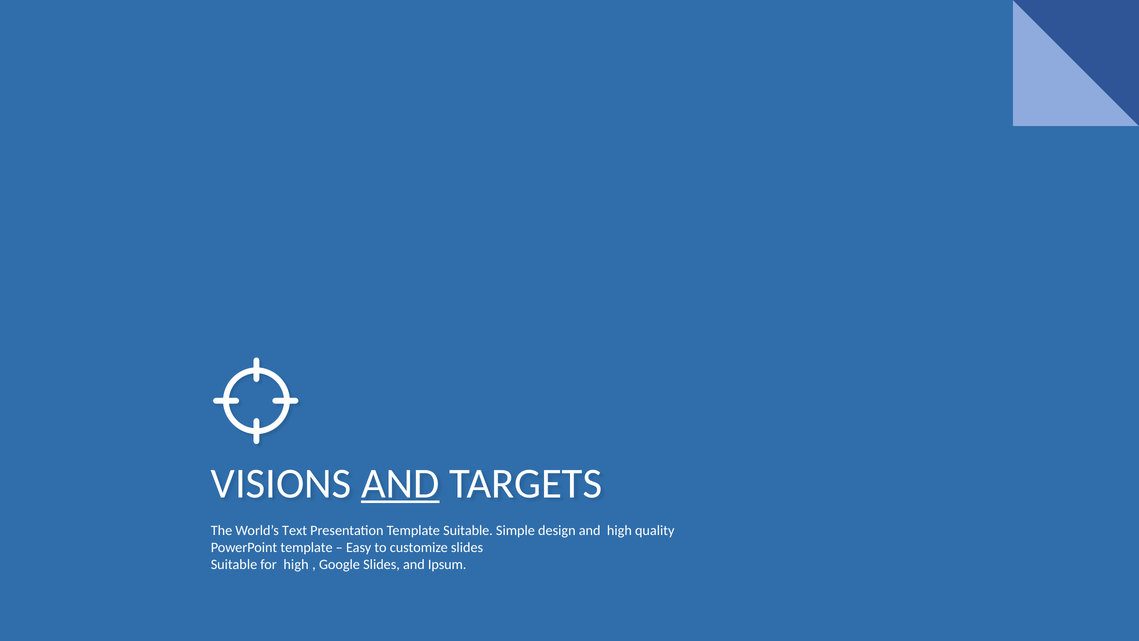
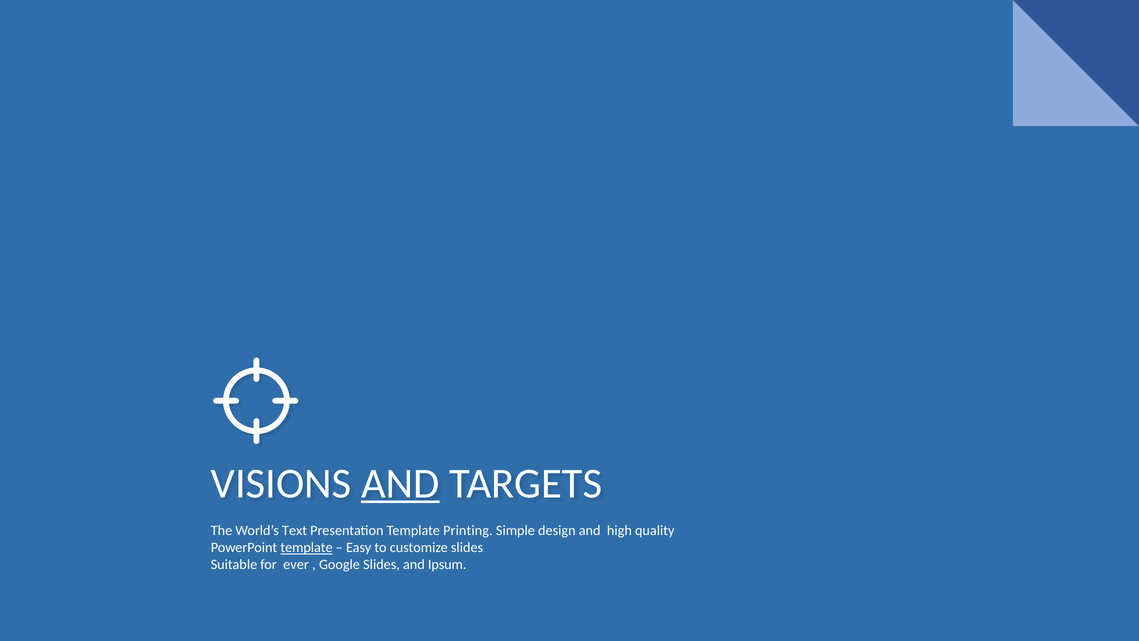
Template Suitable: Suitable -> Printing (468, 530)
template underline: none -> present (307, 547)
for high: high -> ever (296, 565)
